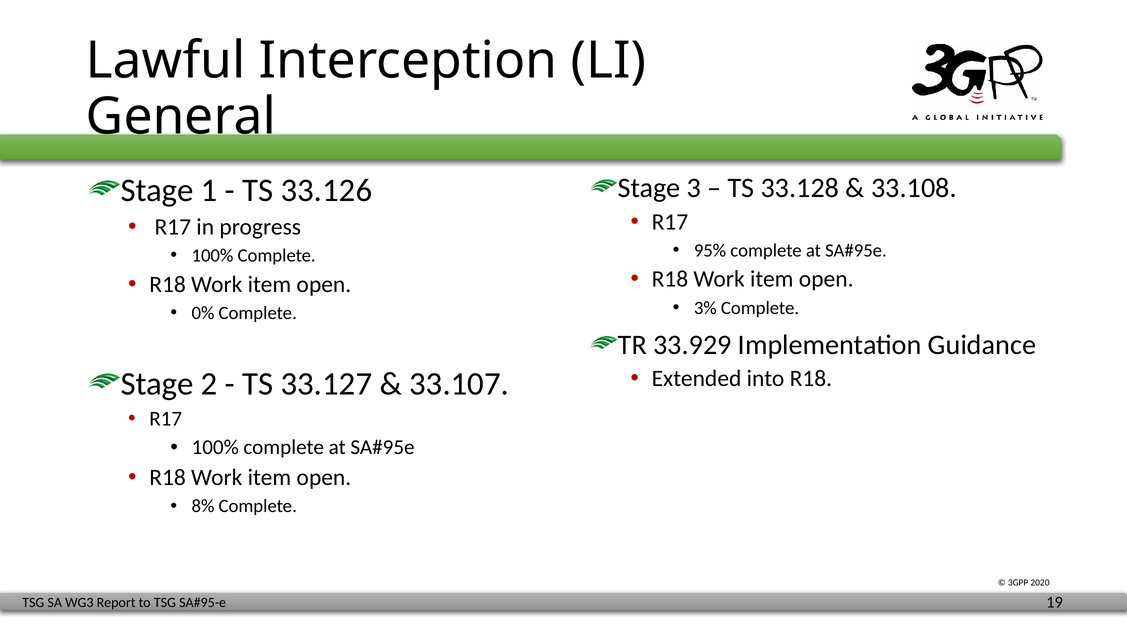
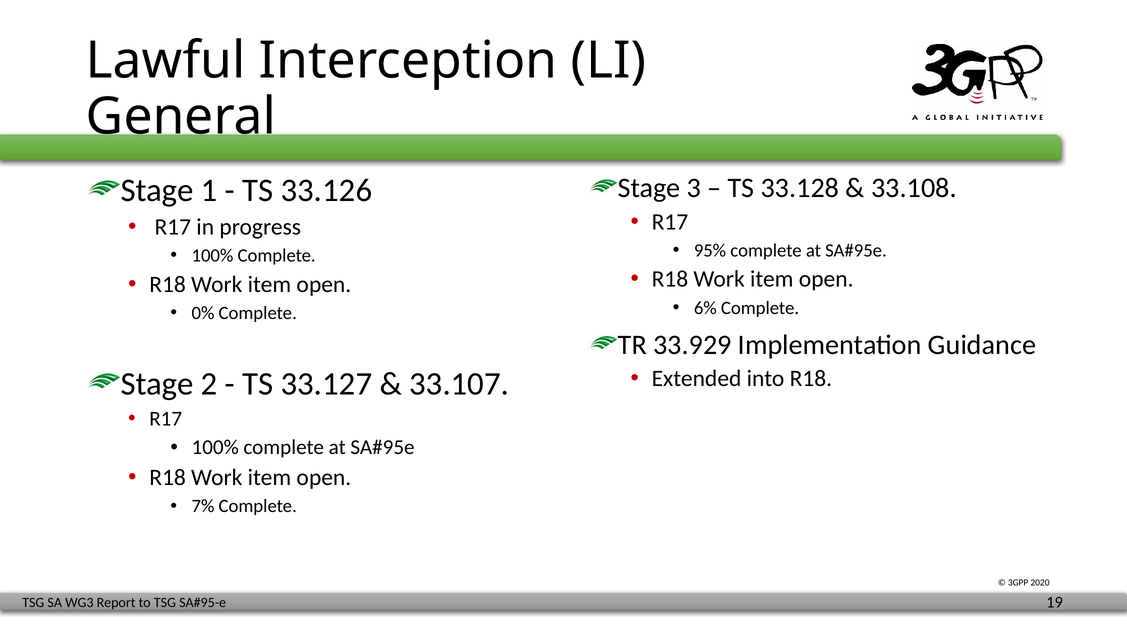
3%: 3% -> 6% (705, 308)
8%: 8% -> 7% (203, 506)
